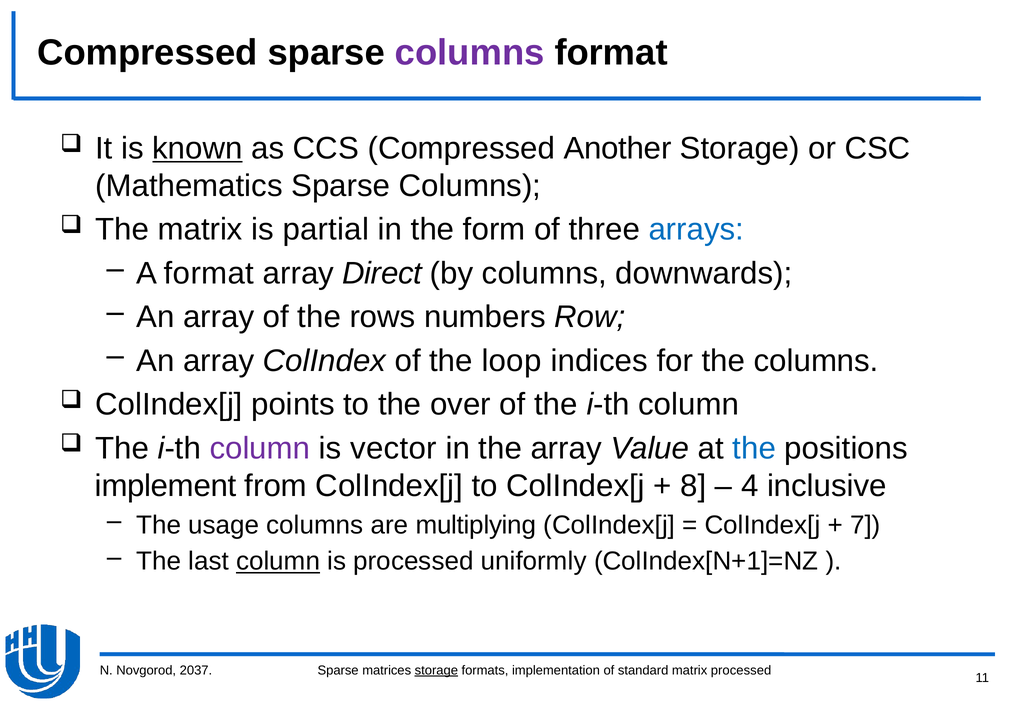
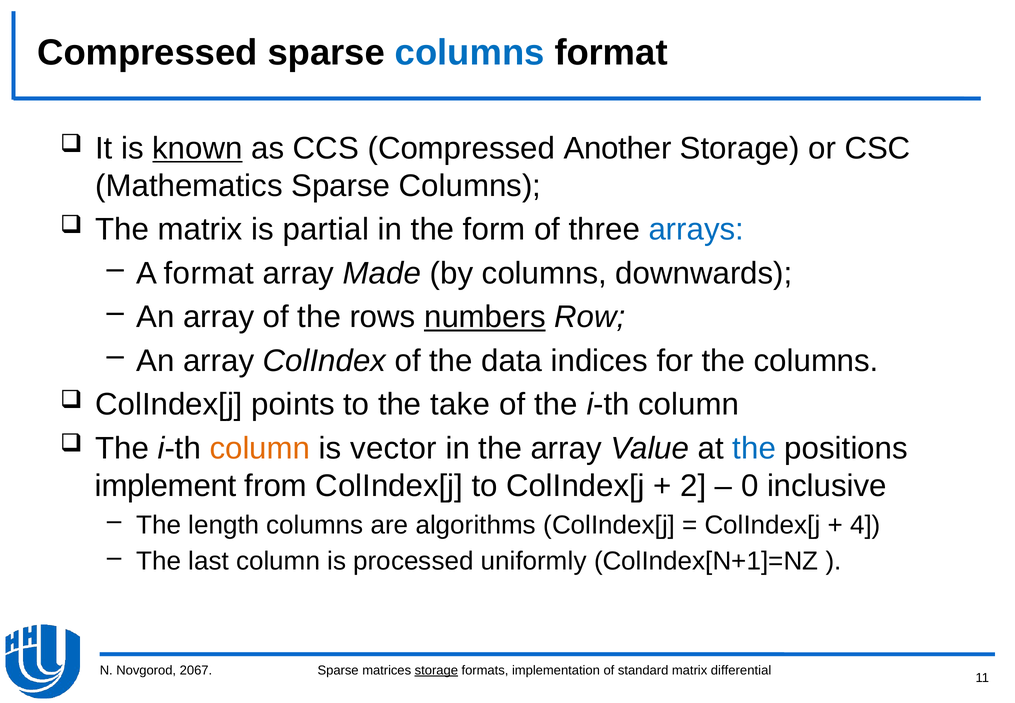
columns colour: purple -> blue (470, 53)
Direct: Direct -> Made (382, 273)
numbers underline: none -> present (485, 317)
loop: loop -> data (512, 361)
over: over -> take (460, 404)
column colour: purple -> orange (260, 448)
8: 8 -> 2 (693, 485)
4: 4 -> 0 (750, 485)
usage: usage -> length (224, 525)
multiplying: multiplying -> algorithms (476, 525)
7: 7 -> 4 (865, 525)
column underline: present -> none (278, 561)
2037: 2037 -> 2067 (196, 670)
matrix processed: processed -> differential (741, 670)
